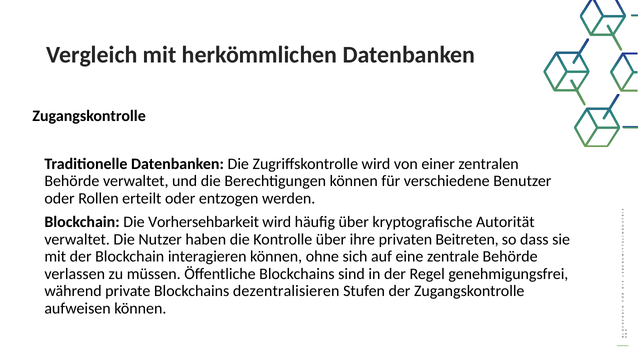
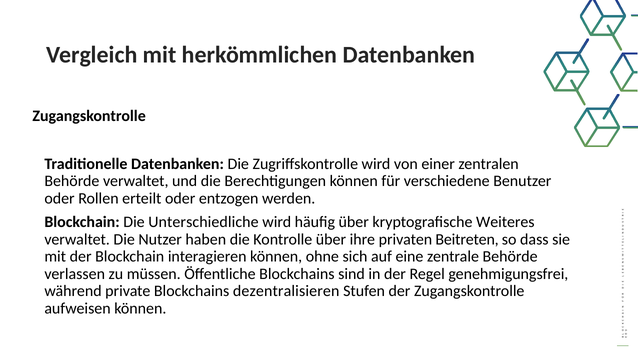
Vorhersehbarkeit: Vorhersehbarkeit -> Unterschiedliche (203, 222)
Autorität: Autorität -> Weiteres (505, 222)
